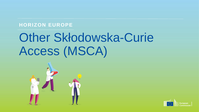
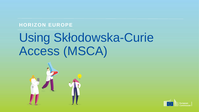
Other: Other -> Using (35, 38)
